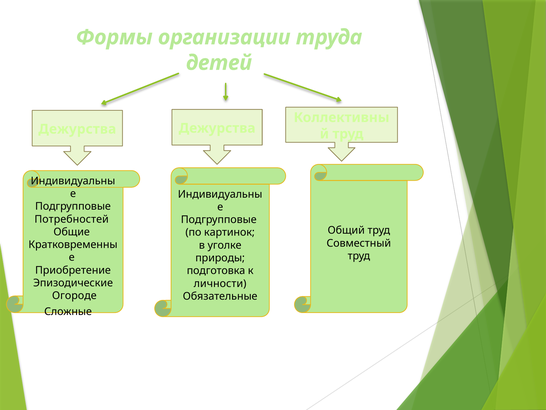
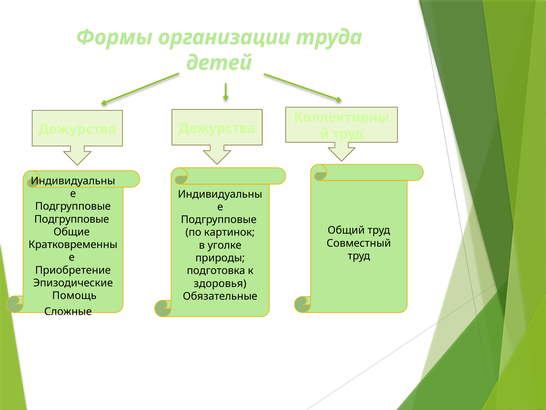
Потребностей: Потребностей -> Подгрупповые (72, 219)
личности: личности -> здоровья (220, 283)
Огороде: Огороде -> Помощь (74, 295)
